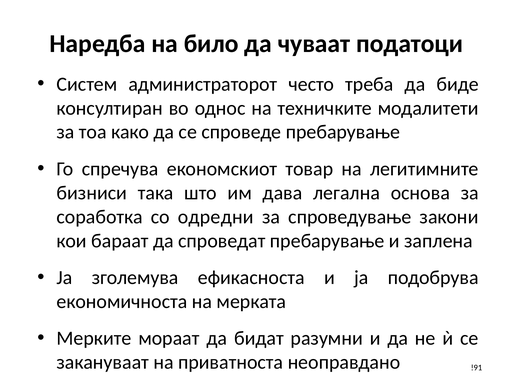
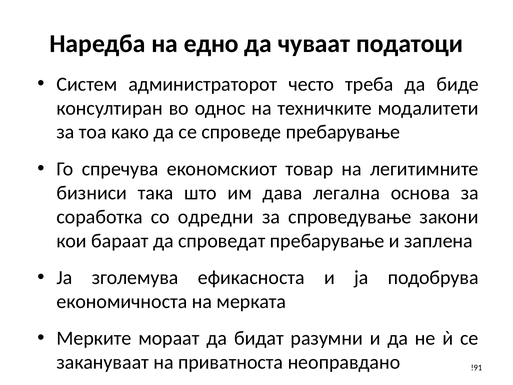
било: било -> едно (211, 44)
